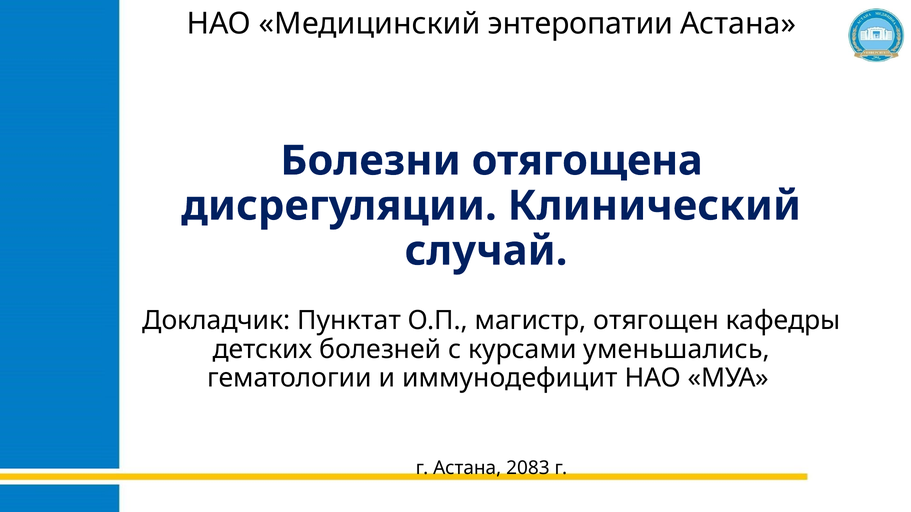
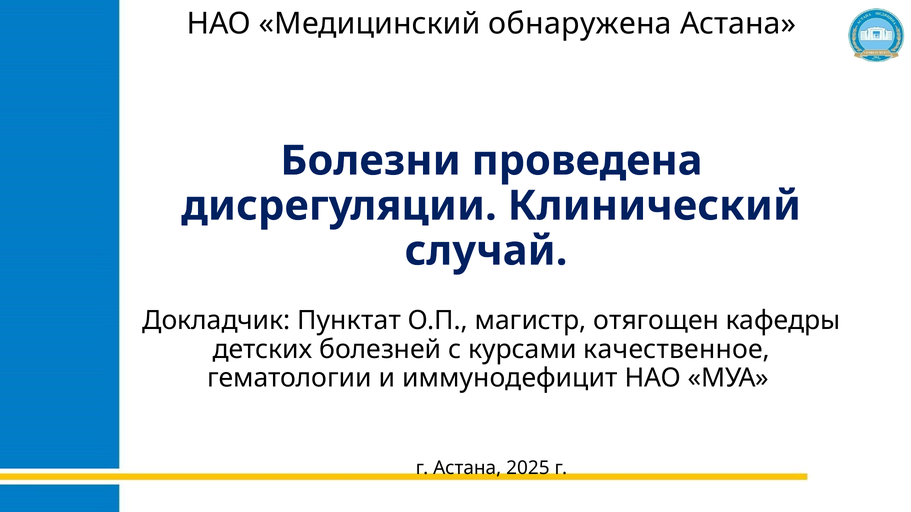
энтеропатии: энтеропатии -> обнаружена (580, 24)
отягощена: отягощена -> проведена (587, 161)
уменьшались: уменьшались -> качественное (677, 350)
2083: 2083 -> 2025 (528, 469)
